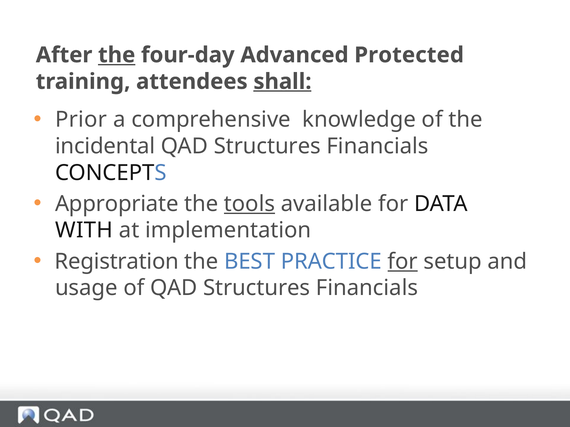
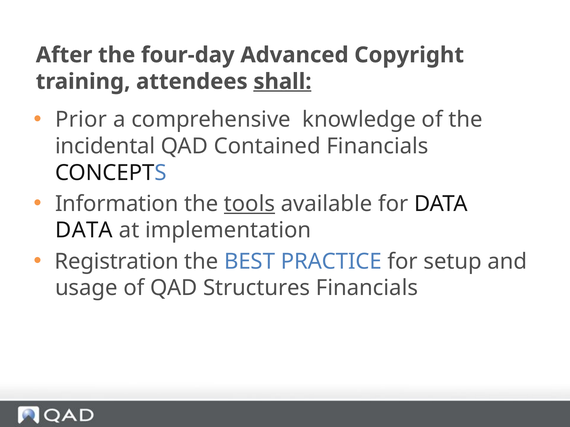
the underline: present -> none (117, 55)
Protected: Protected -> Copyright (409, 55)
Structures: Structures -> Contained (267, 146)
Appropriate: Appropriate -> Information (117, 204)
WITH: WITH -> DATA (84, 231)
for underline: present -> none (403, 262)
